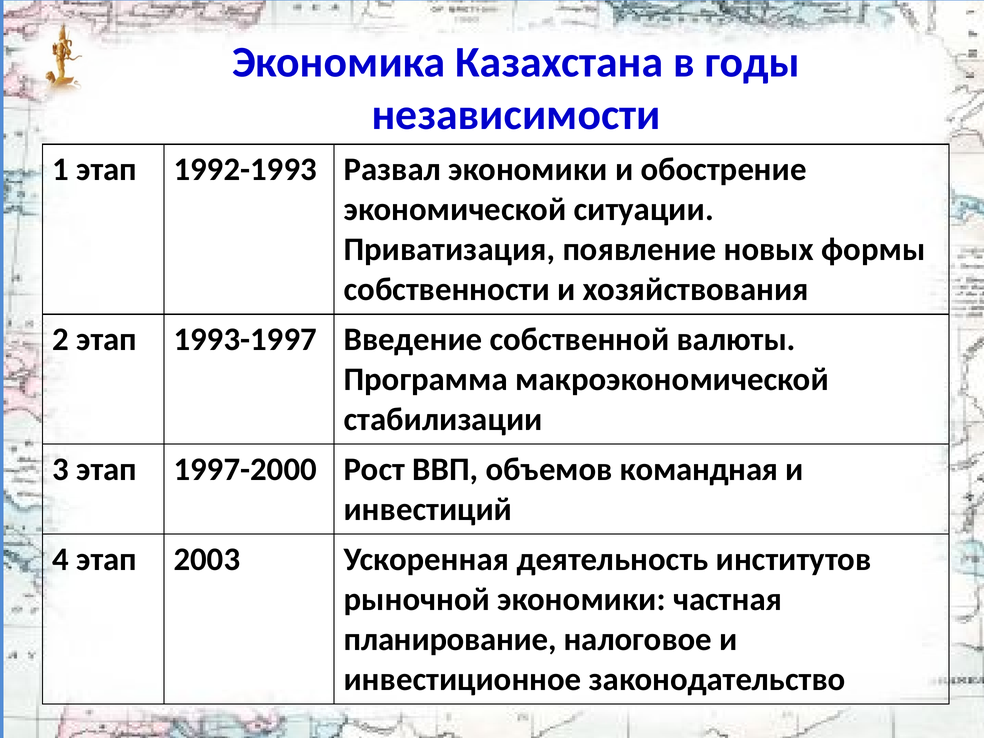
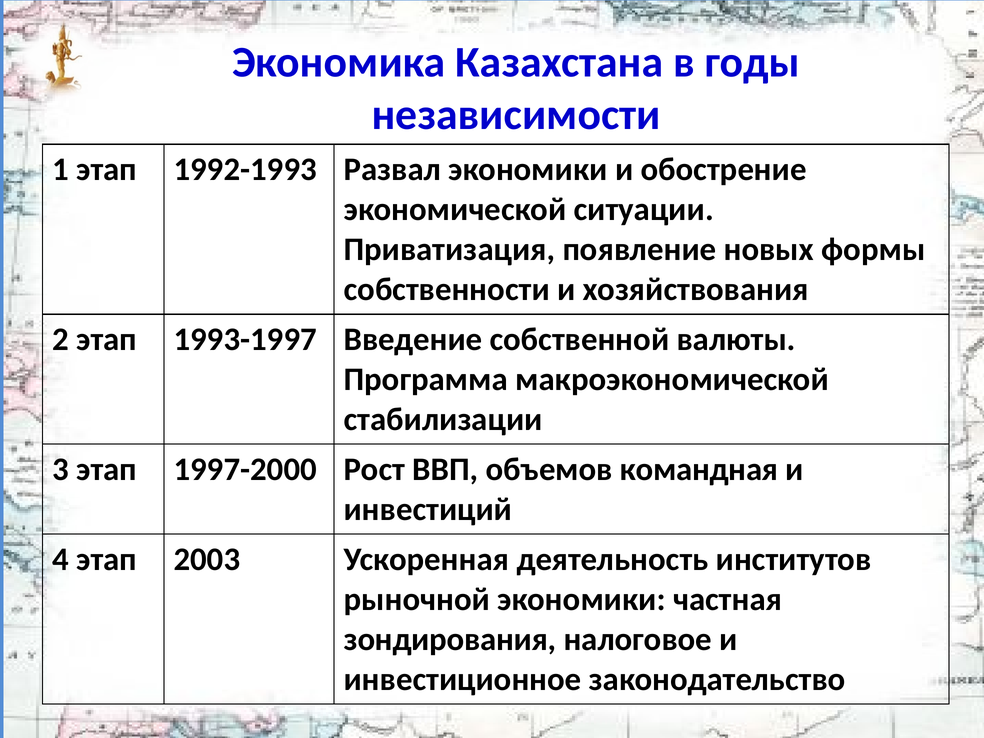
планирование: планирование -> зондирования (450, 639)
